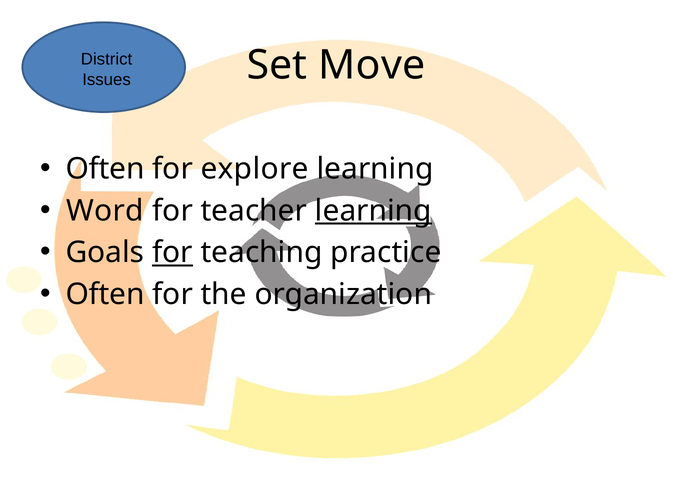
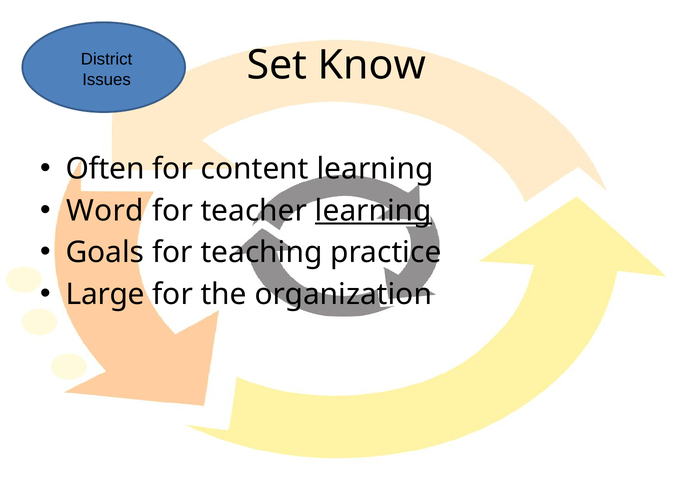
Move: Move -> Know (372, 65)
explore: explore -> content (255, 169)
for underline: present -> none (172, 253)
Often: Often -> Large (105, 295)
